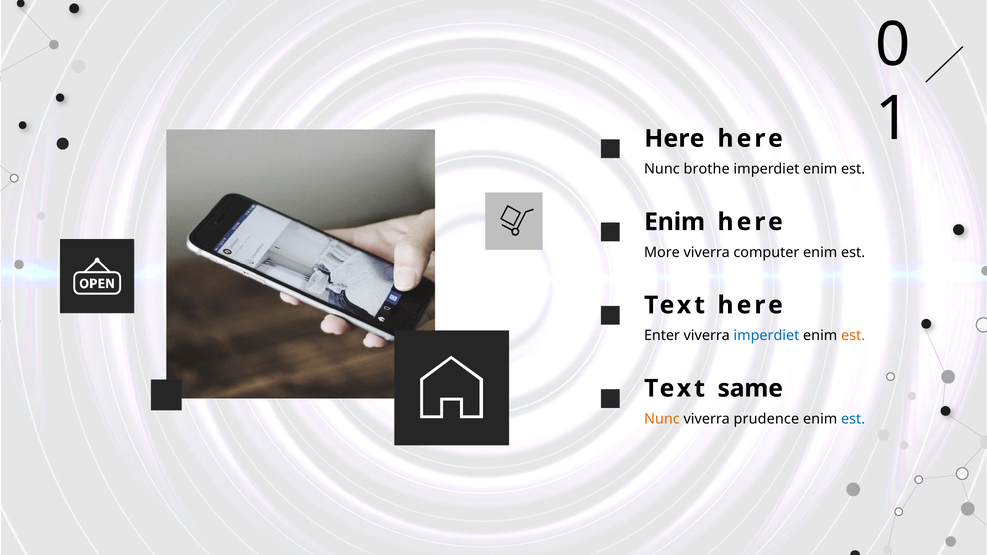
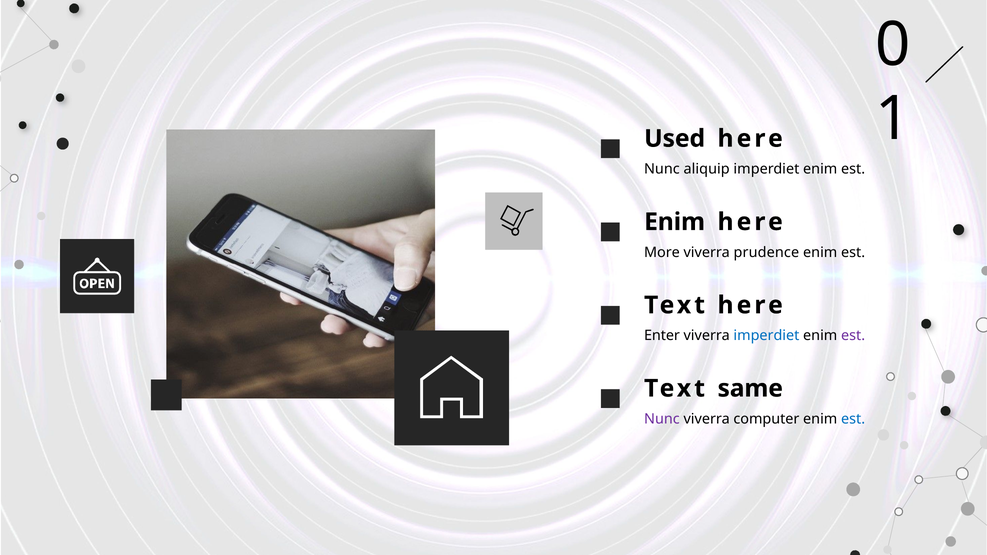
Here: Here -> Used (675, 139)
brothe: brothe -> aliquip (707, 169)
computer: computer -> prudence (766, 252)
est colour: orange -> purple (853, 336)
Nunc colour: orange -> purple (662, 419)
prudence: prudence -> computer (766, 419)
